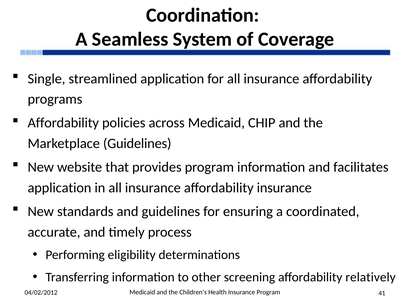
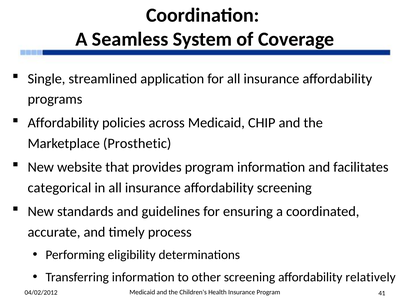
Marketplace Guidelines: Guidelines -> Prosthetic (137, 144)
application: application -> categorical (59, 188)
affordability insurance: insurance -> screening (284, 188)
